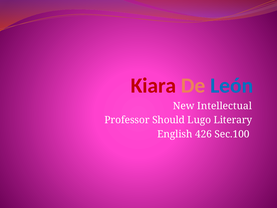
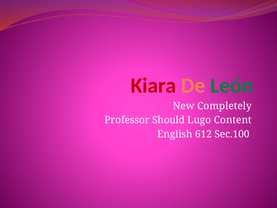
León colour: blue -> green (232, 86)
Intellectual: Intellectual -> Completely (225, 106)
Literary: Literary -> Content (233, 120)
426: 426 -> 612 (203, 134)
